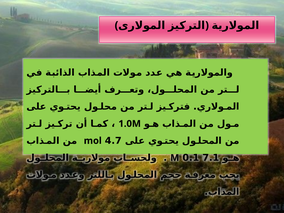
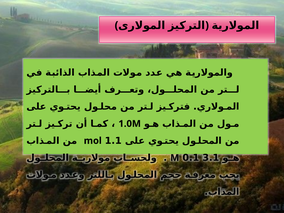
4.7: 4.7 -> 1.1 (113, 141)
7.1: 7.1 -> 3.1 (211, 158)
